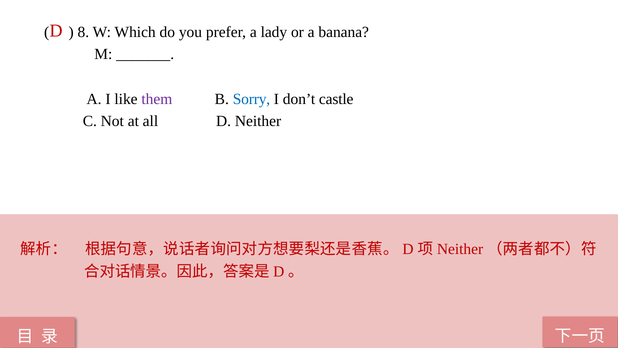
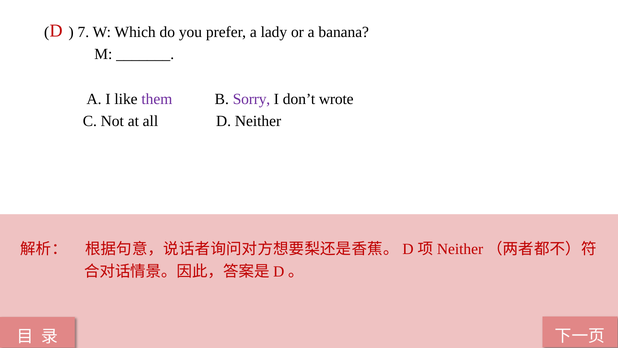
8: 8 -> 7 (83, 32)
Sorry colour: blue -> purple (251, 99)
castle: castle -> wrote (336, 99)
